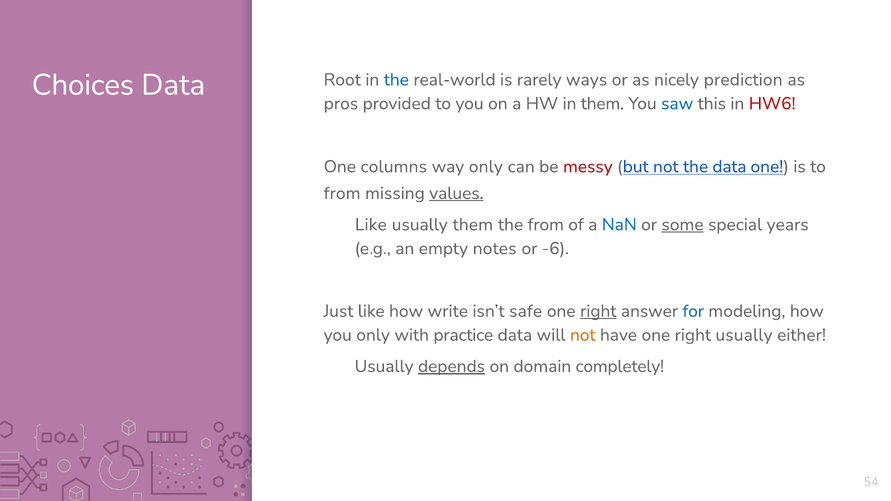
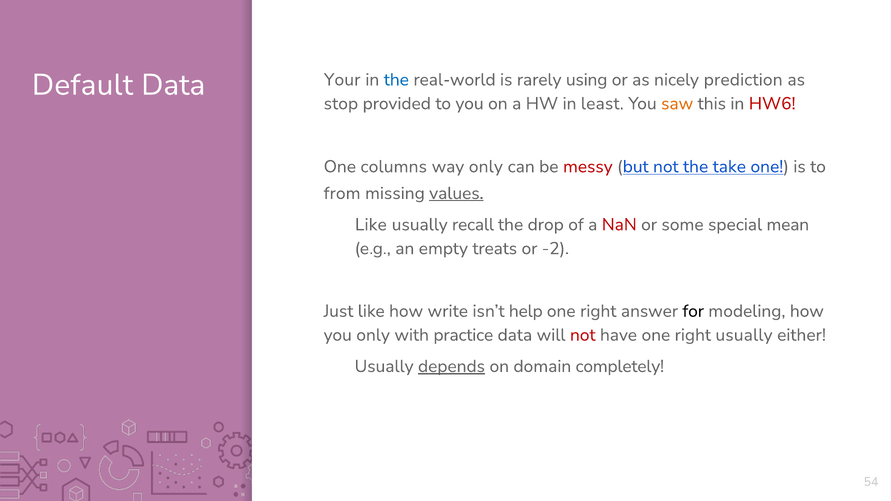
Choices: Choices -> Default (83, 85)
Root: Root -> Your (342, 80)
ways: ways -> using (587, 80)
pros: pros -> stop (341, 104)
in them: them -> least (602, 104)
saw colour: blue -> orange (677, 104)
the data: data -> take (729, 167)
usually them: them -> recall (473, 225)
the from: from -> drop (546, 225)
NaN colour: blue -> red (619, 225)
some underline: present -> none (683, 225)
years: years -> mean (788, 225)
notes: notes -> treats (495, 249)
-6: -6 -> -2 (555, 249)
safe: safe -> help (526, 311)
right underline: present -> none (598, 311)
for colour: blue -> black (693, 311)
not colour: orange -> red (583, 335)
